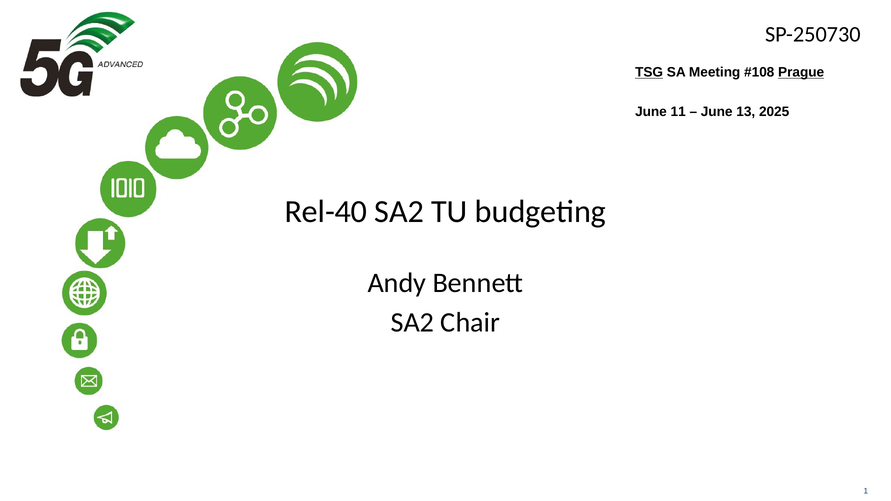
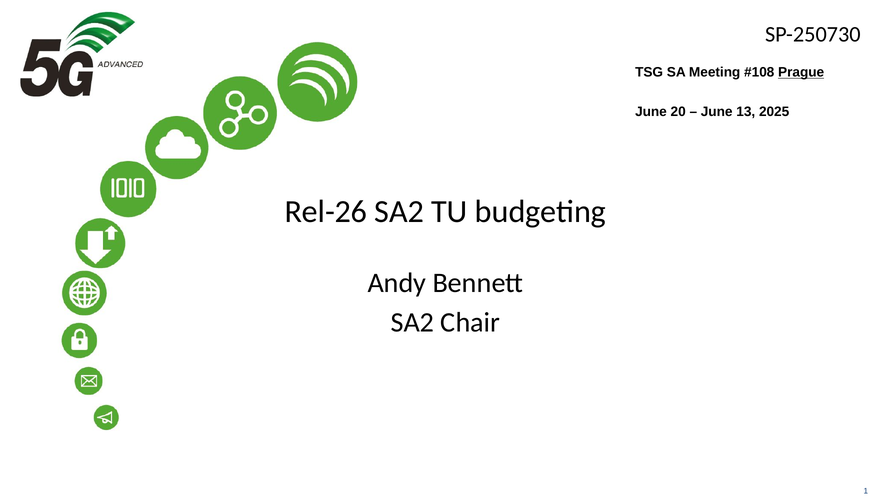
TSG underline: present -> none (649, 72)
11: 11 -> 20 (678, 112)
Rel-40: Rel-40 -> Rel-26 (326, 212)
